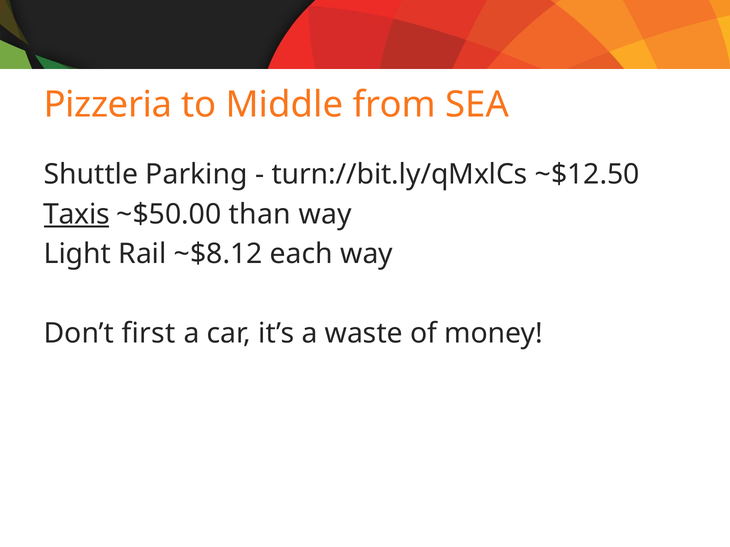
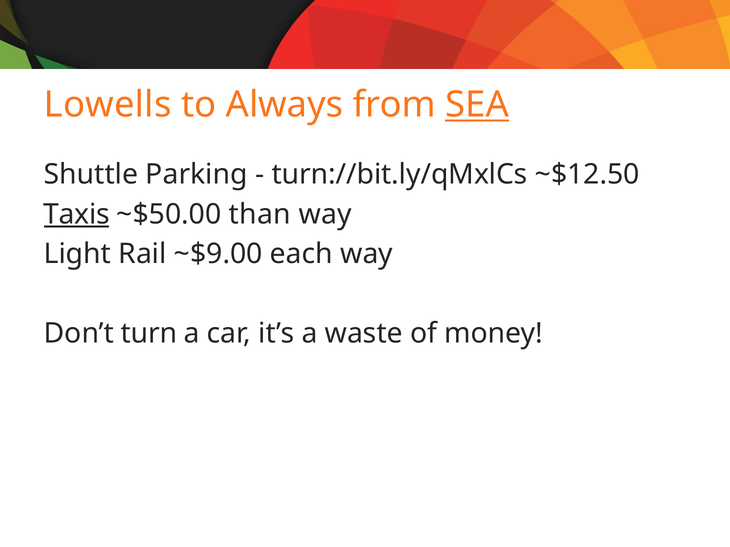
Pizzeria: Pizzeria -> Lowells (108, 105)
Middle: Middle -> Always (285, 105)
SEA underline: none -> present (477, 105)
~$8.12: ~$8.12 -> ~$9.00 (218, 254)
first: first -> turn (149, 334)
